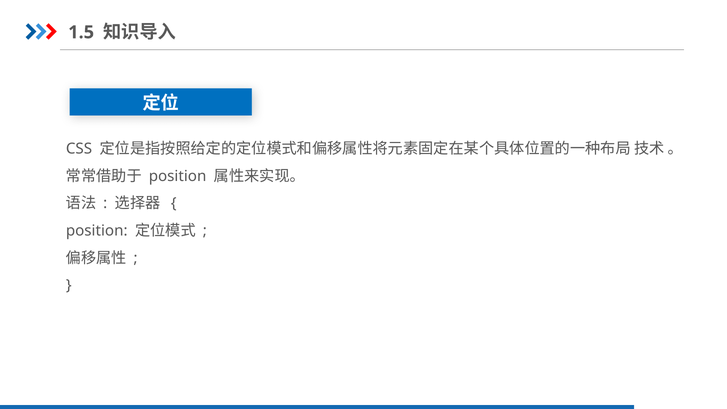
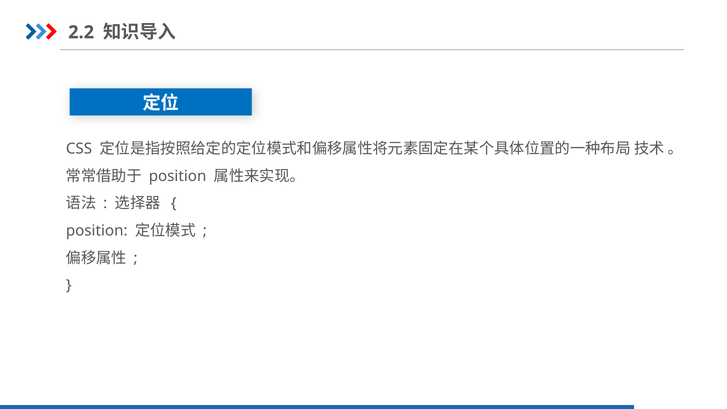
1.5: 1.5 -> 2.2 (81, 32)
